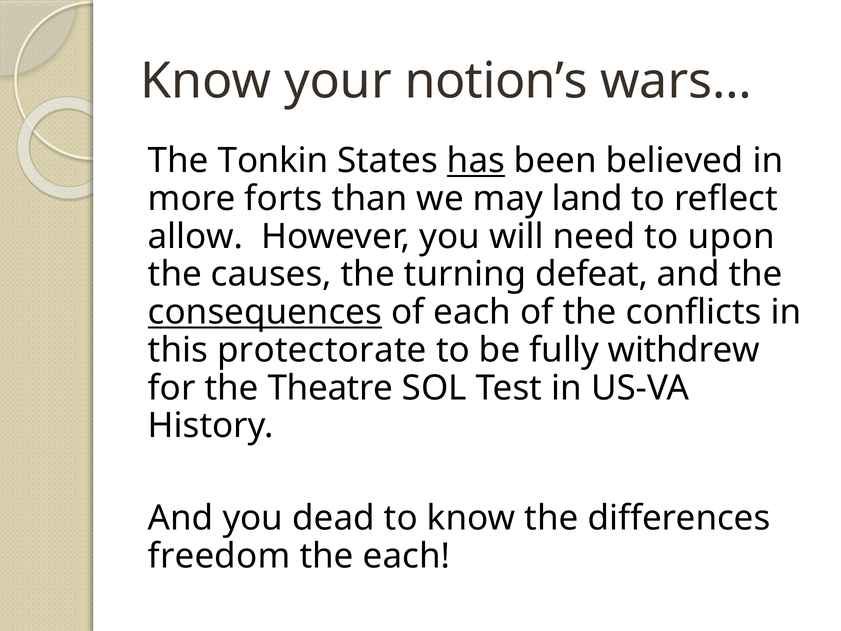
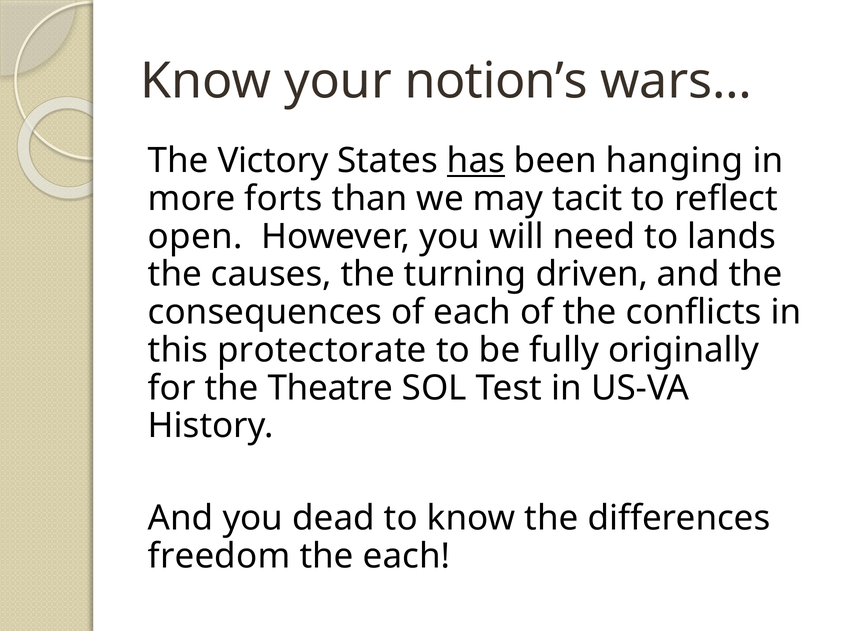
Tonkin: Tonkin -> Victory (273, 161)
believed: believed -> hanging (675, 161)
land: land -> tacit (587, 199)
allow: allow -> open (195, 236)
upon: upon -> lands (732, 236)
defeat: defeat -> driven (592, 274)
consequences underline: present -> none (265, 312)
withdrew: withdrew -> originally (684, 350)
